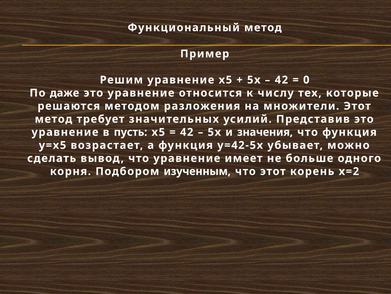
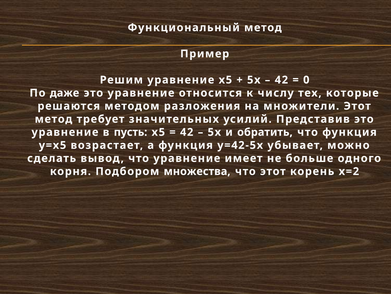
значения: значения -> обратить (265, 132)
изученным: изученным -> множества (197, 171)
